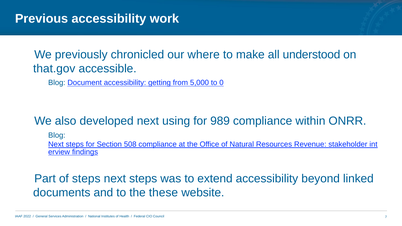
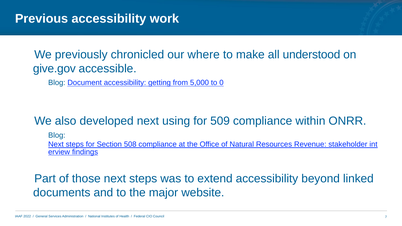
that.gov: that.gov -> give.gov (54, 69)
989: 989 -> 509 (220, 121)
of steps: steps -> those (86, 179)
these: these -> major (164, 193)
